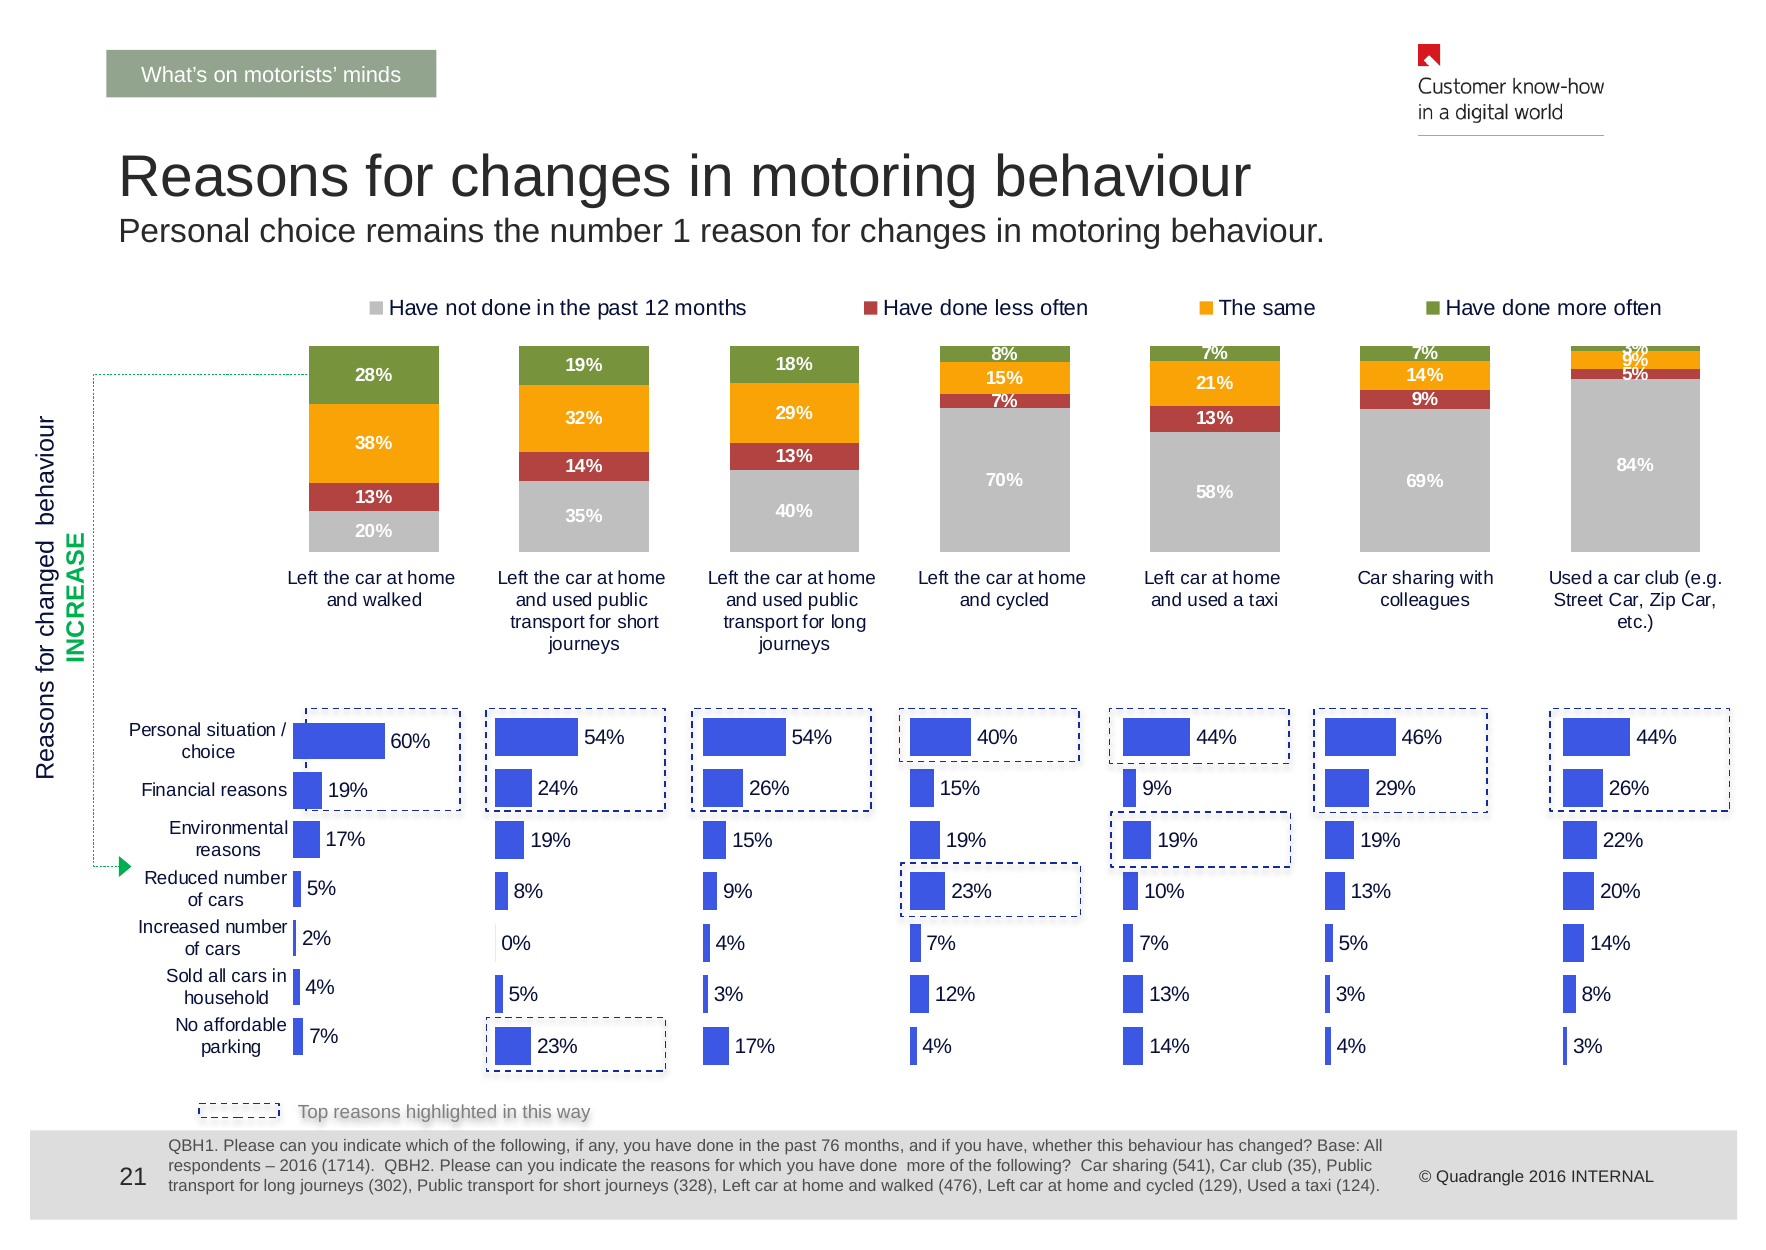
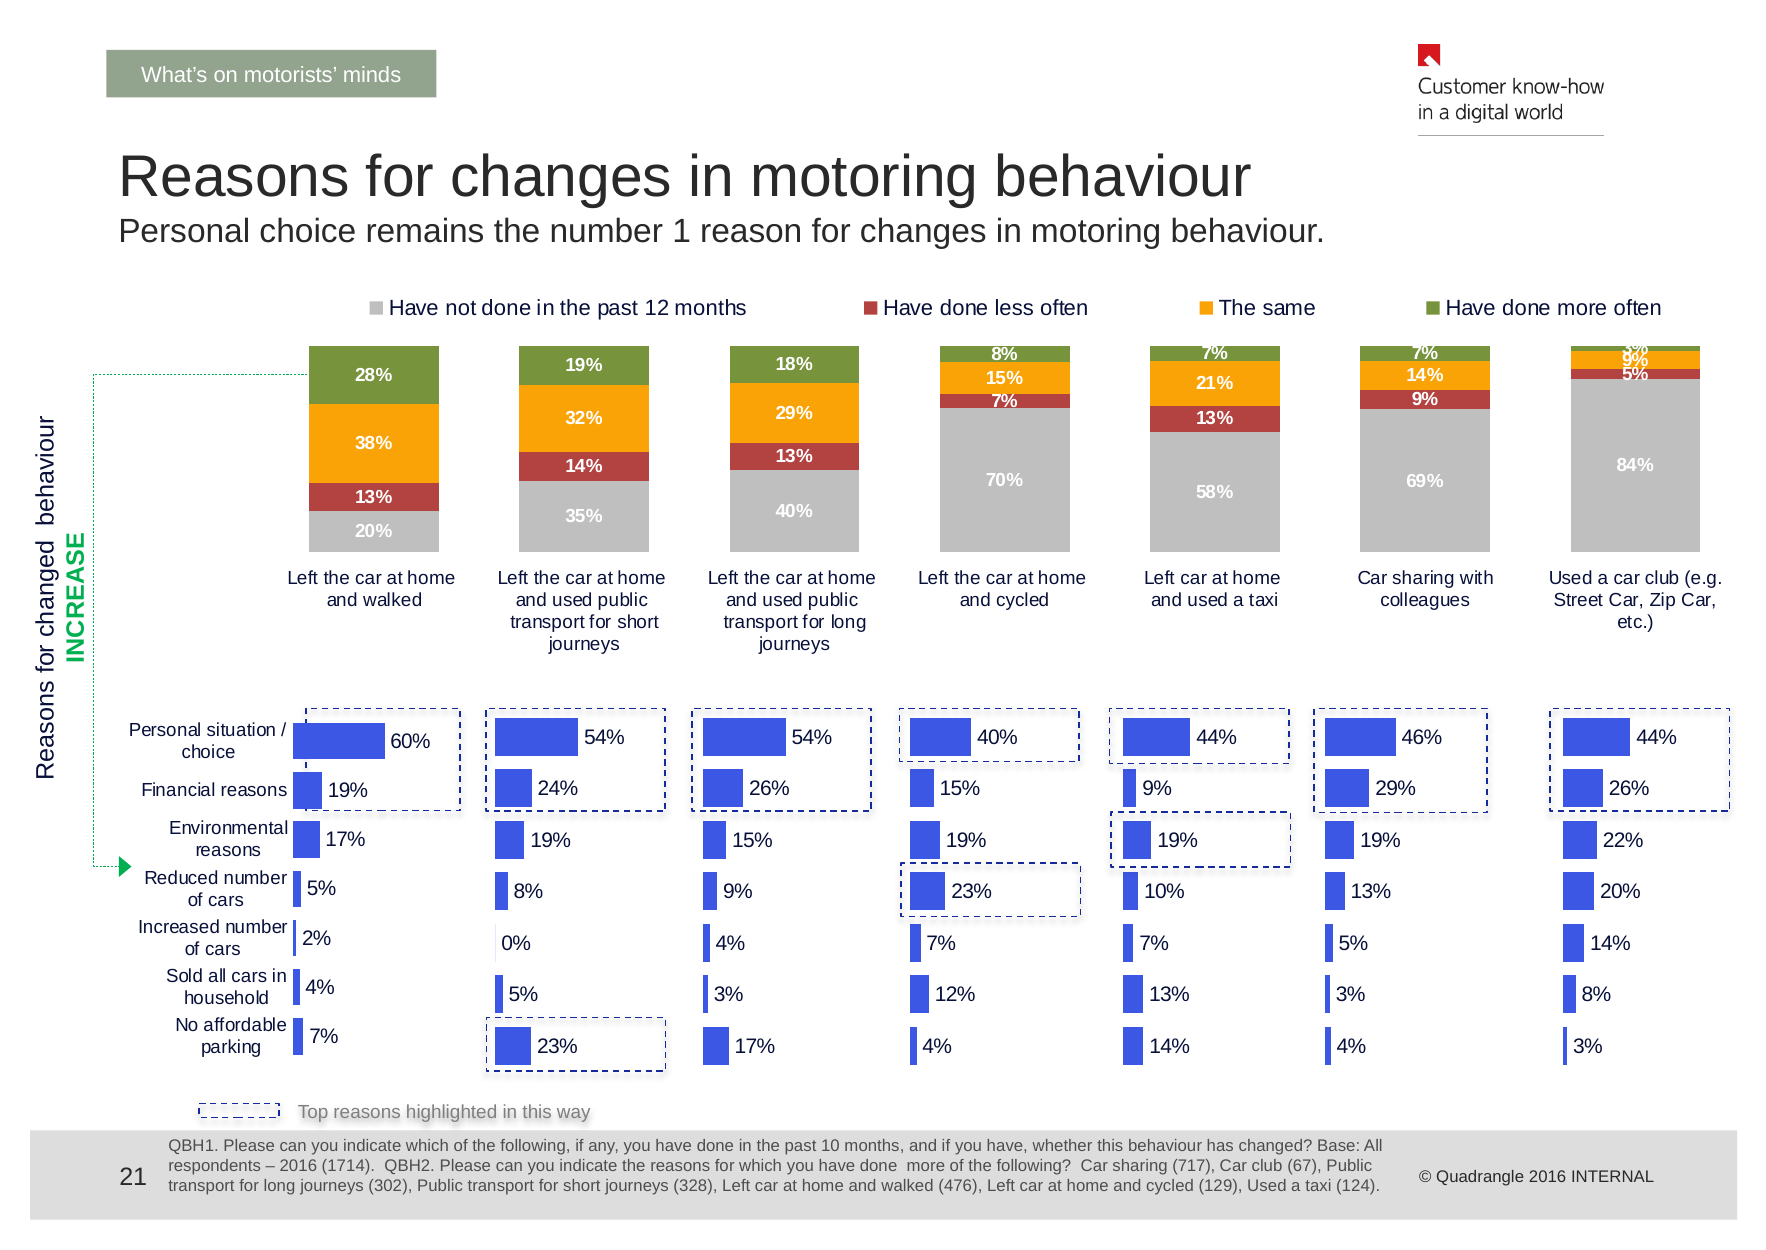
76: 76 -> 10 (830, 1146)
541: 541 -> 717 (1194, 1166)
35: 35 -> 67 (1305, 1166)
